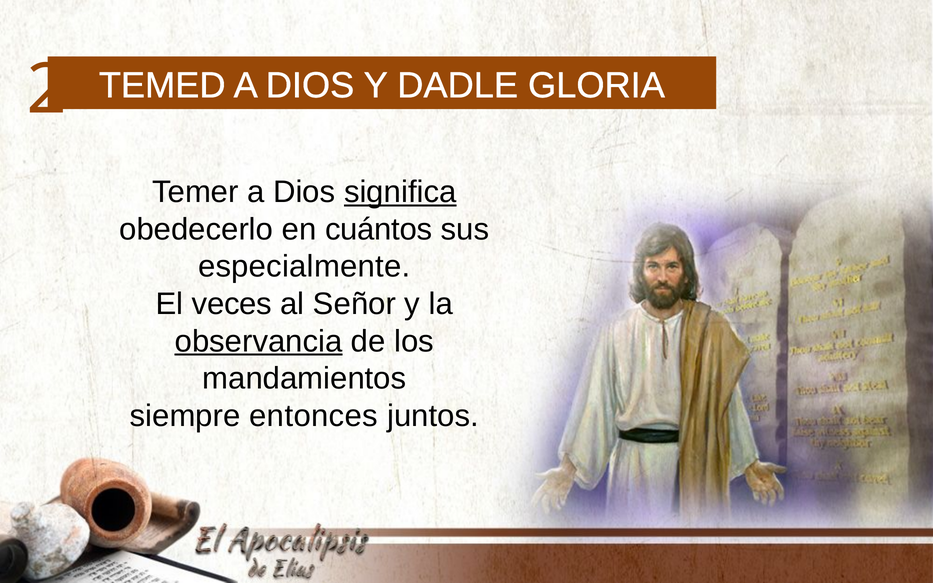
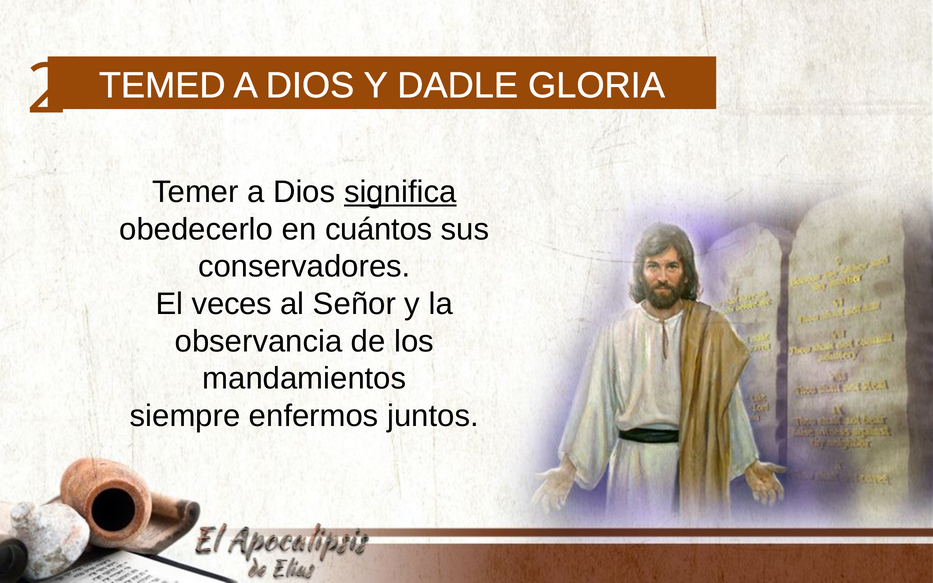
especialmente: especialmente -> conservadores (304, 267)
observancia underline: present -> none (259, 341)
entonces: entonces -> enfermos (314, 416)
